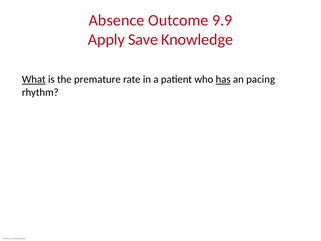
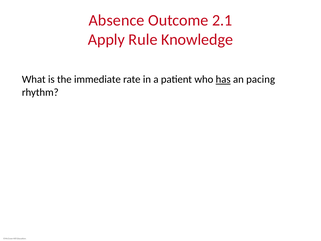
9.9: 9.9 -> 2.1 (222, 20)
Save: Save -> Rule (143, 40)
What underline: present -> none (34, 79)
premature: premature -> immediate (97, 79)
